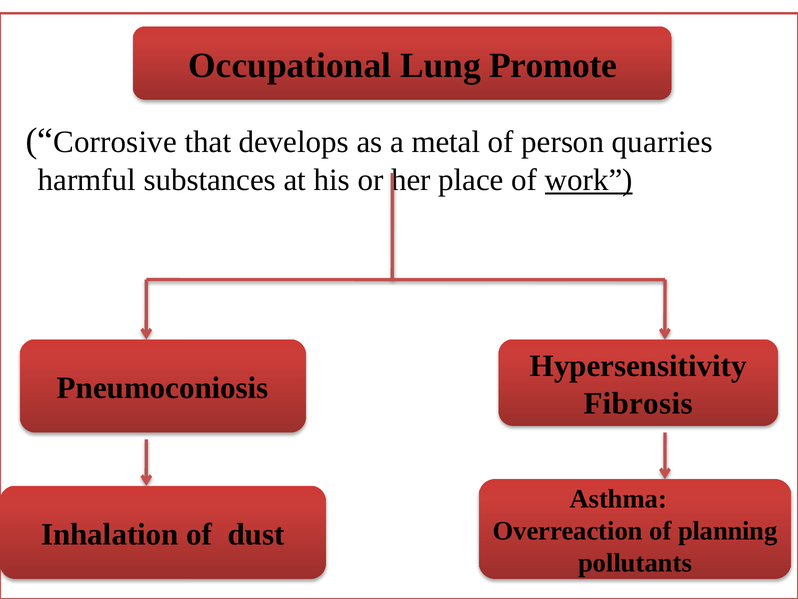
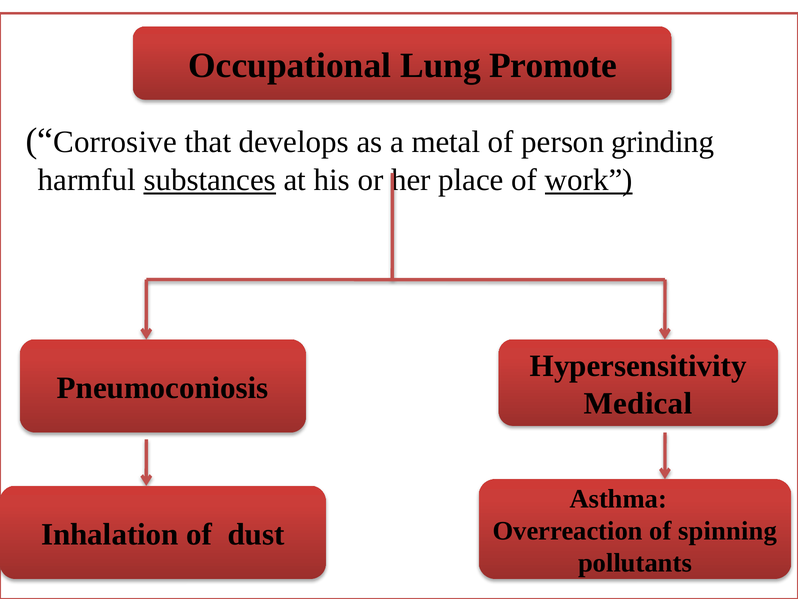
quarries: quarries -> grinding (663, 142)
substances underline: none -> present (210, 180)
Fibrosis: Fibrosis -> Medical (638, 403)
planning: planning -> spinning (728, 531)
